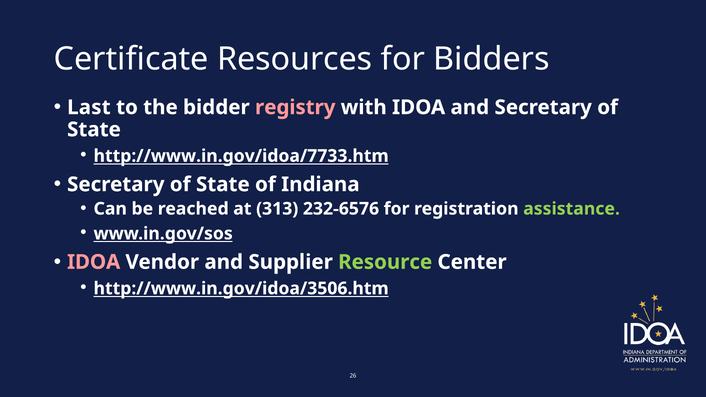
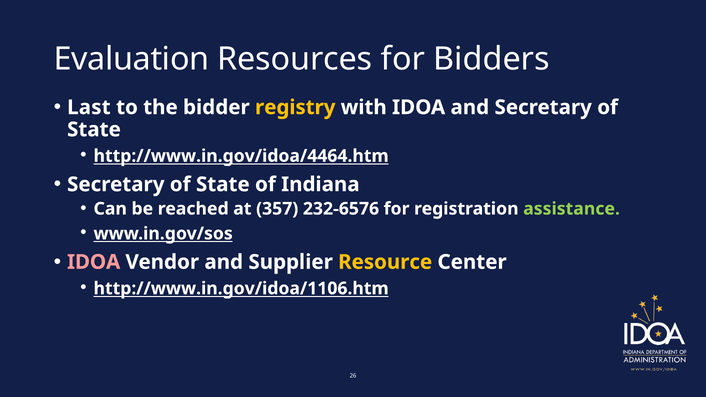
Certificate: Certificate -> Evaluation (131, 59)
registry colour: pink -> yellow (295, 107)
http://www.in.gov/idoa/7733.htm: http://www.in.gov/idoa/7733.htm -> http://www.in.gov/idoa/4464.htm (241, 156)
313: 313 -> 357 (277, 209)
Resource colour: light green -> yellow (385, 262)
http://www.in.gov/idoa/3506.htm: http://www.in.gov/idoa/3506.htm -> http://www.in.gov/idoa/1106.htm (241, 289)
